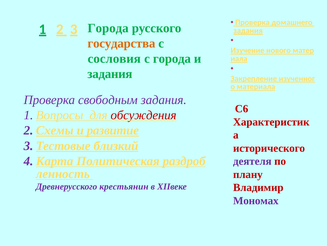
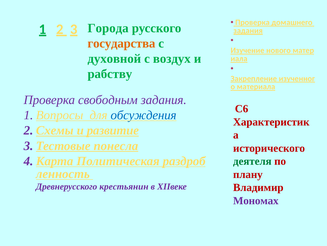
сословия: сословия -> духовной (114, 59)
с города: города -> воздух (172, 59)
задания: задания -> рабству (110, 74)
обсуждения colour: red -> blue (144, 115)
близкий: близкий -> понесла (116, 145)
деятеля colour: purple -> green (252, 161)
